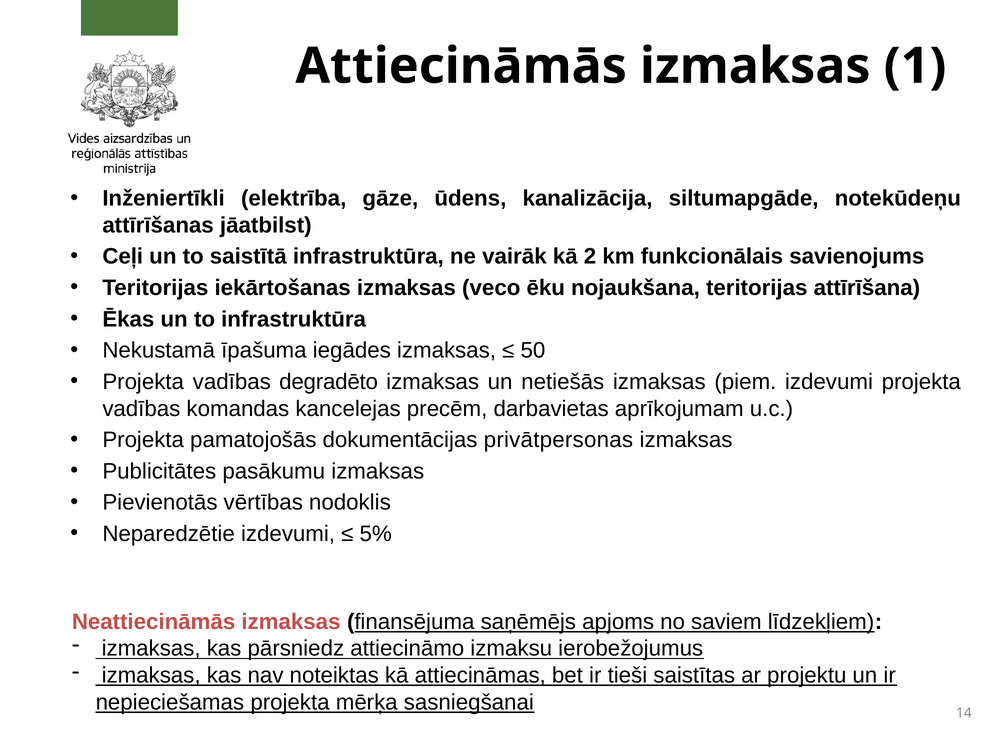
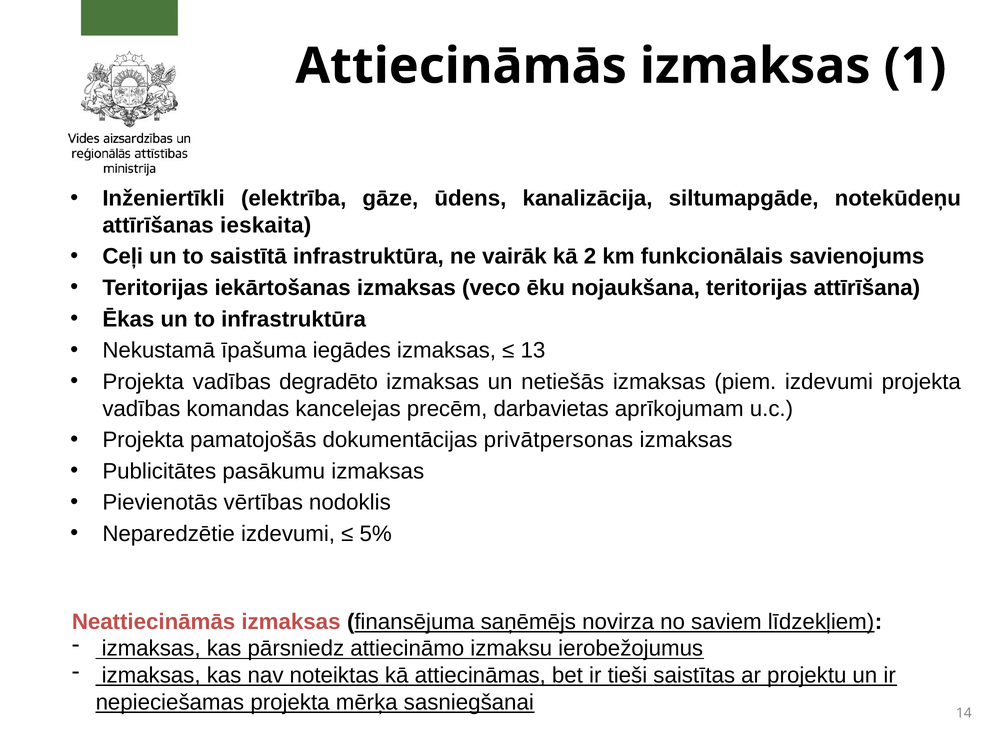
jāatbilst: jāatbilst -> ieskaita (266, 225)
50: 50 -> 13 (533, 350)
apjoms: apjoms -> novirza (618, 621)
